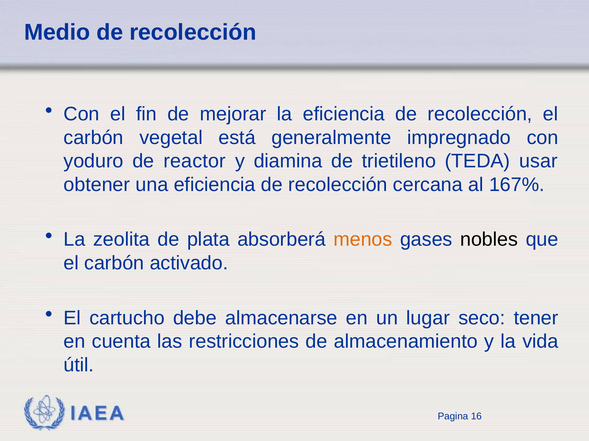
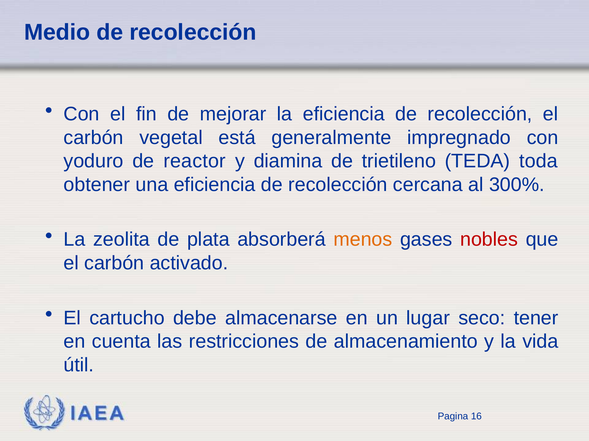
usar: usar -> toda (538, 161)
167%: 167% -> 300% (517, 185)
nobles colour: black -> red (489, 240)
